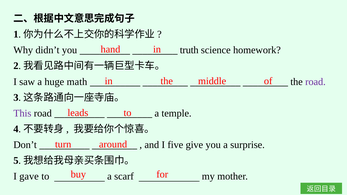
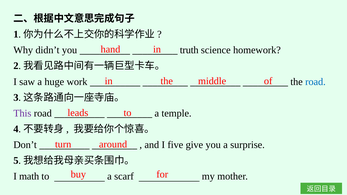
math: math -> work (77, 82)
road colour: purple -> blue (315, 82)
gave: gave -> math (29, 176)
